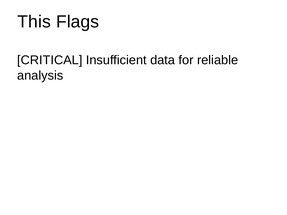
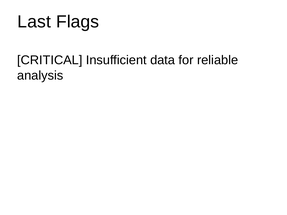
This: This -> Last (34, 22)
